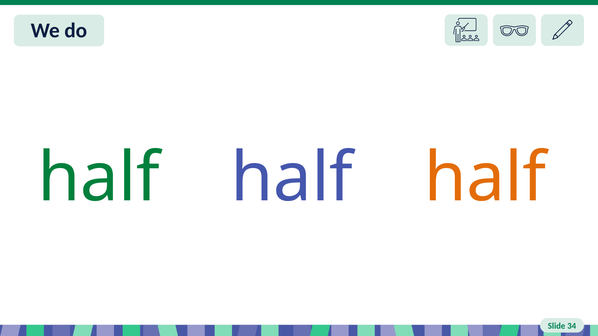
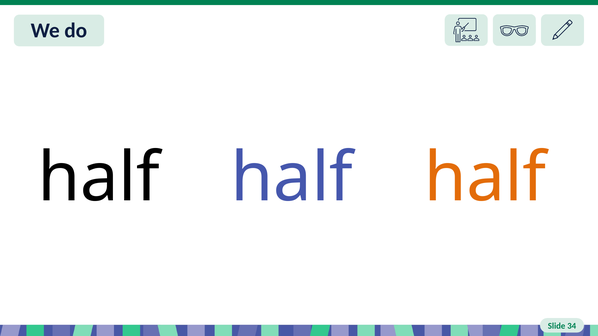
half colour: green -> black (99, 178)
